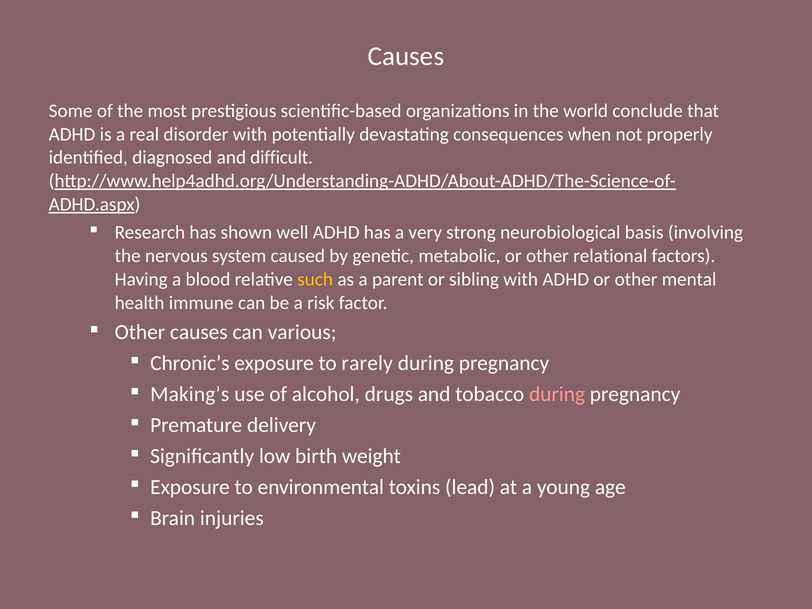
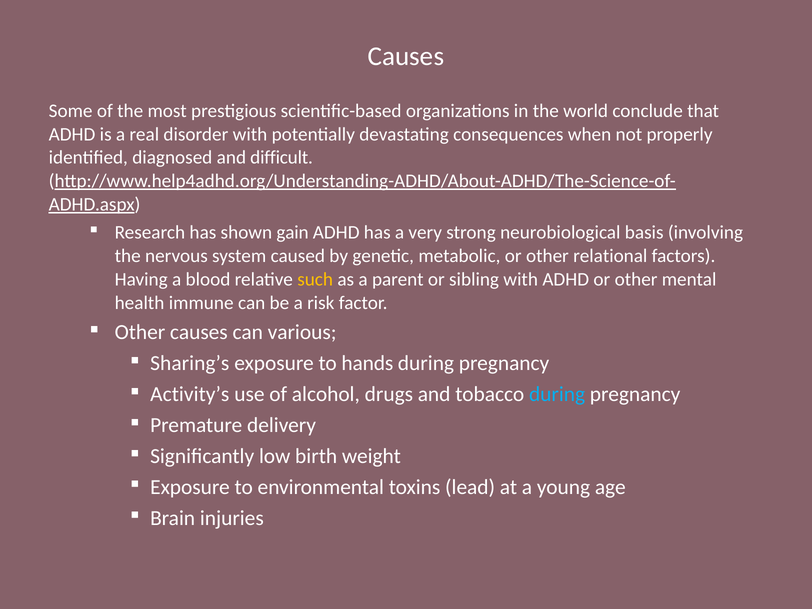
well: well -> gain (293, 232)
Chronic’s: Chronic’s -> Sharing’s (190, 363)
rarely: rarely -> hands (367, 363)
Making’s: Making’s -> Activity’s (190, 394)
during colour: pink -> light blue (557, 394)
